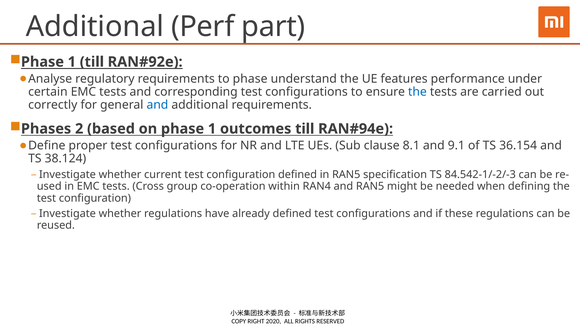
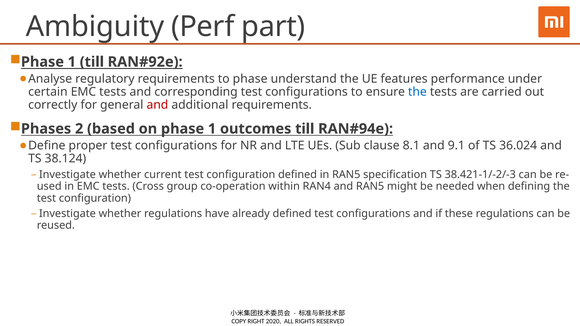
Additional: Additional -> Ambiguity (95, 27)
and colour: blue -> red (157, 105)
36.154: 36.154 -> 36.024 (518, 146)
84.542-1/-2/-3: 84.542-1/-2/-3 -> 38.421-1/-2/-3 (480, 175)
